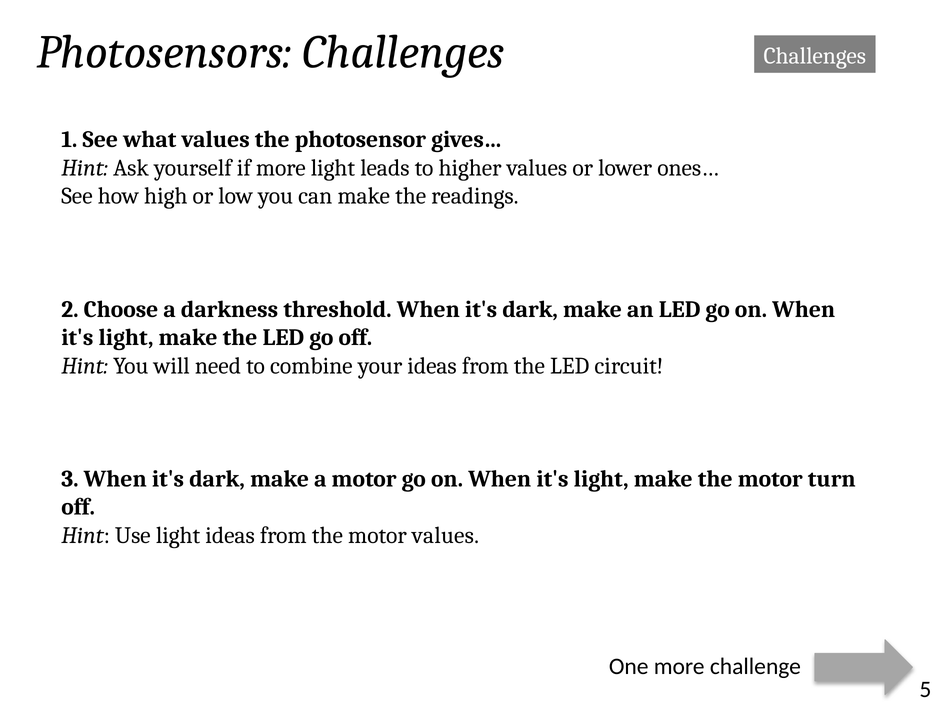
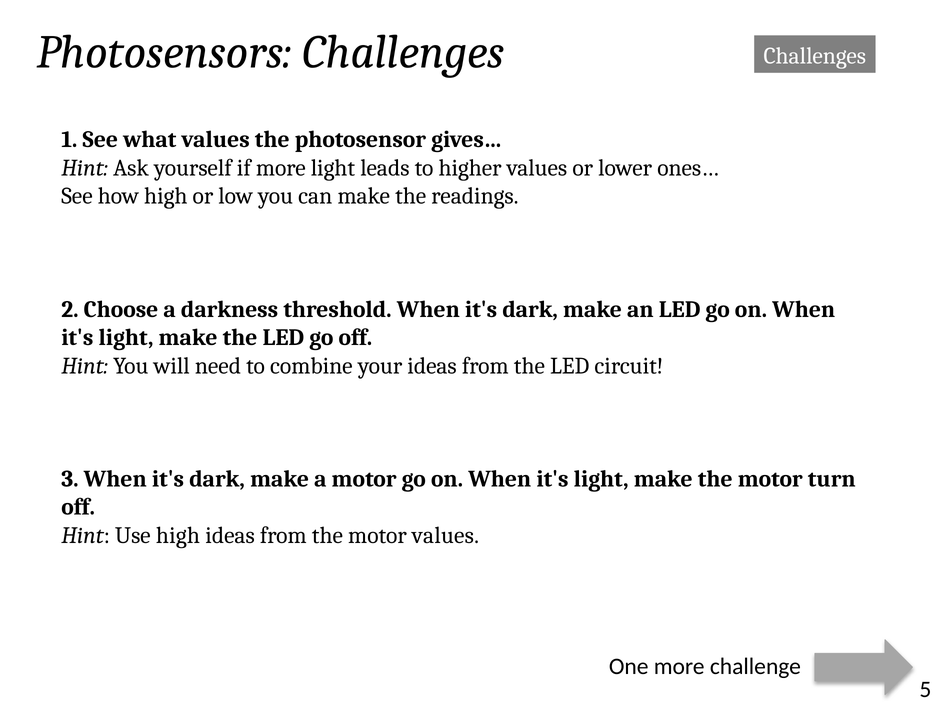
Use light: light -> high (178, 535)
